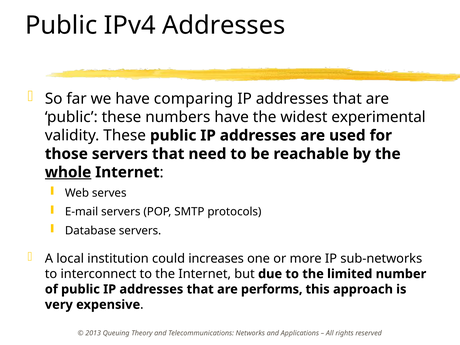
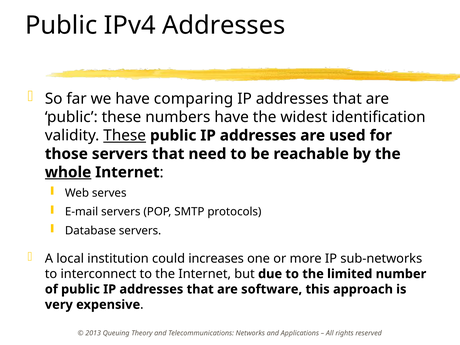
experimental: experimental -> identification (378, 117)
These underline: none -> present (125, 135)
performs: performs -> software (272, 289)
